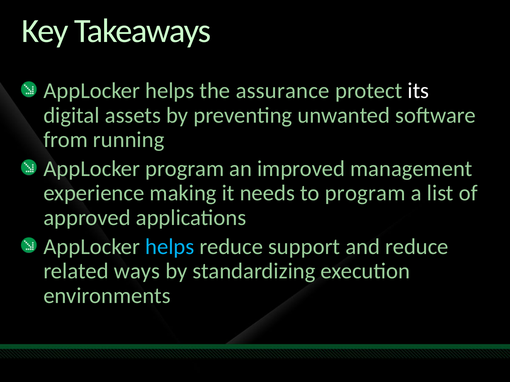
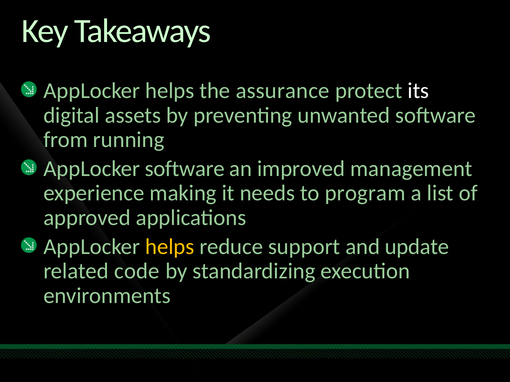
AppLocker program: program -> software (185, 169)
helps colour: light blue -> yellow (170, 247)
and reduce: reduce -> update (417, 247)
ways: ways -> code (137, 271)
